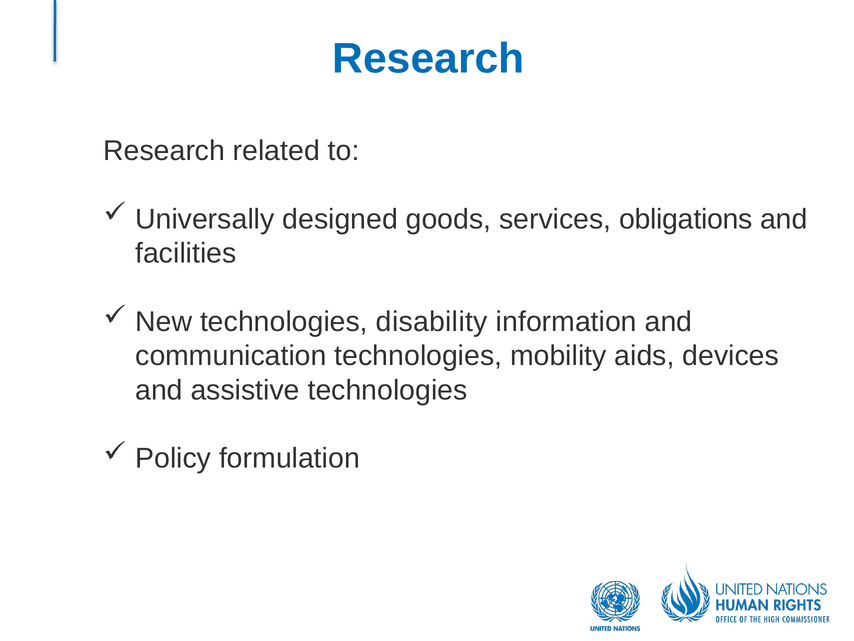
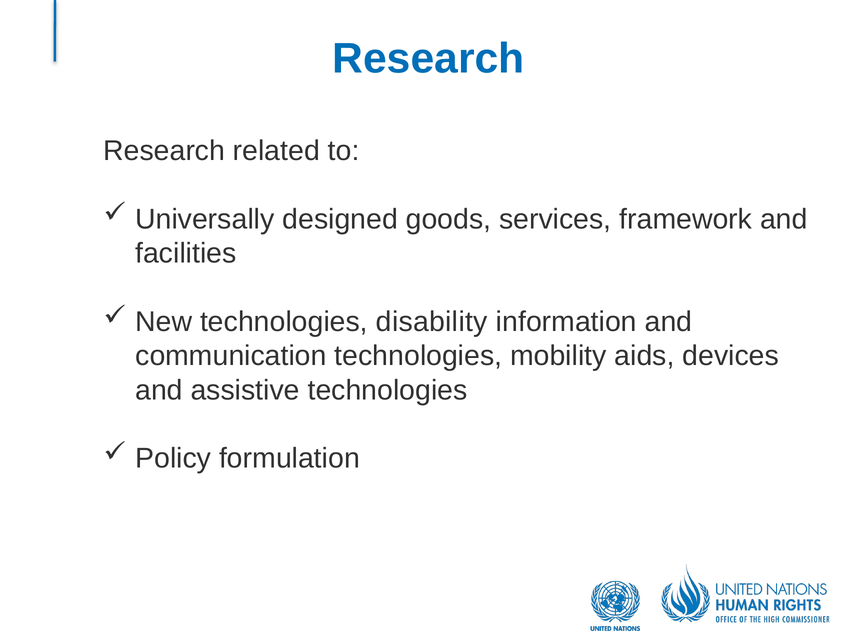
obligations: obligations -> framework (686, 219)
